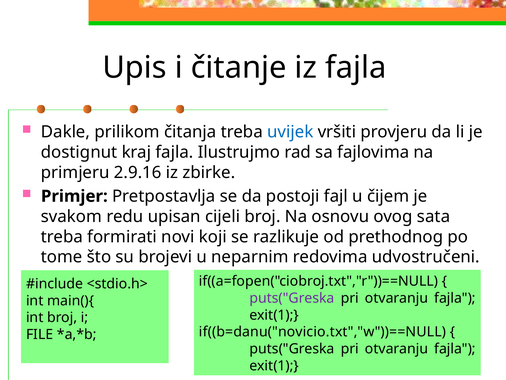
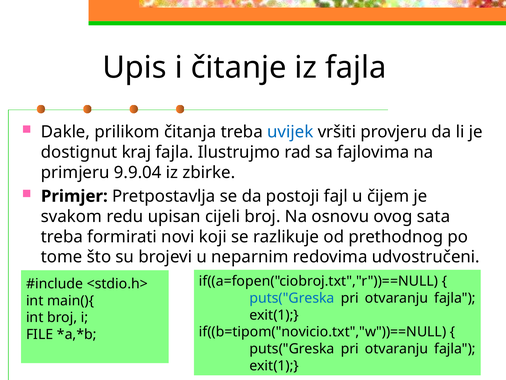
2.9.16: 2.9.16 -> 9.9.04 (138, 172)
puts("Greska colour: purple -> blue (292, 298)
if((b=danu("novicio.txt","w"))==NULL: if((b=danu("novicio.txt","w"))==NULL -> if((b=tipom("novicio.txt","w"))==NULL (323, 332)
